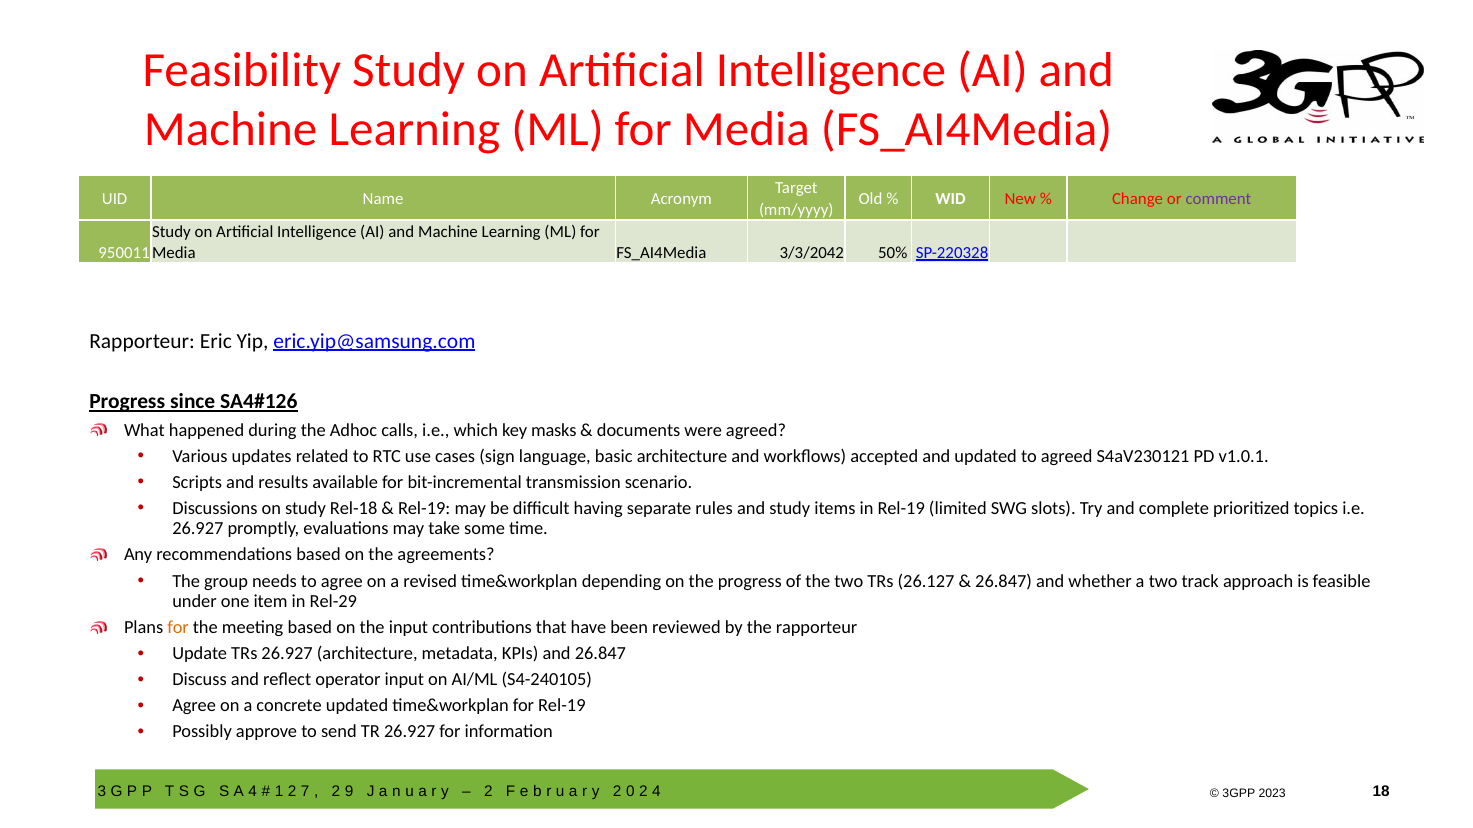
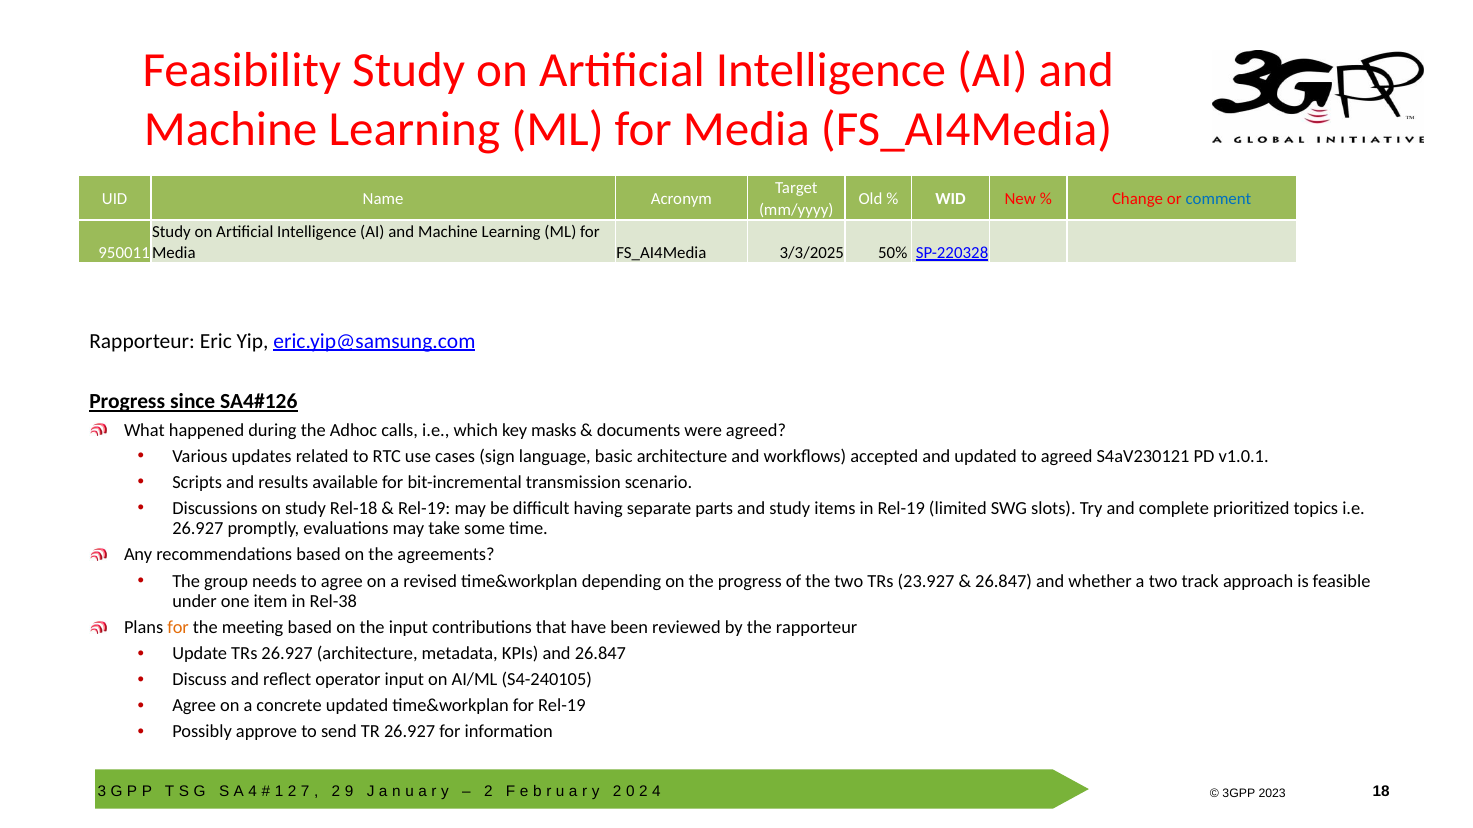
comment colour: purple -> blue (1218, 199)
3/3/2042: 3/3/2042 -> 3/3/2025 (812, 253)
rules: rules -> parts (714, 509)
26.127: 26.127 -> 23.927 (926, 581)
Rel-29: Rel-29 -> Rel-38 (333, 602)
